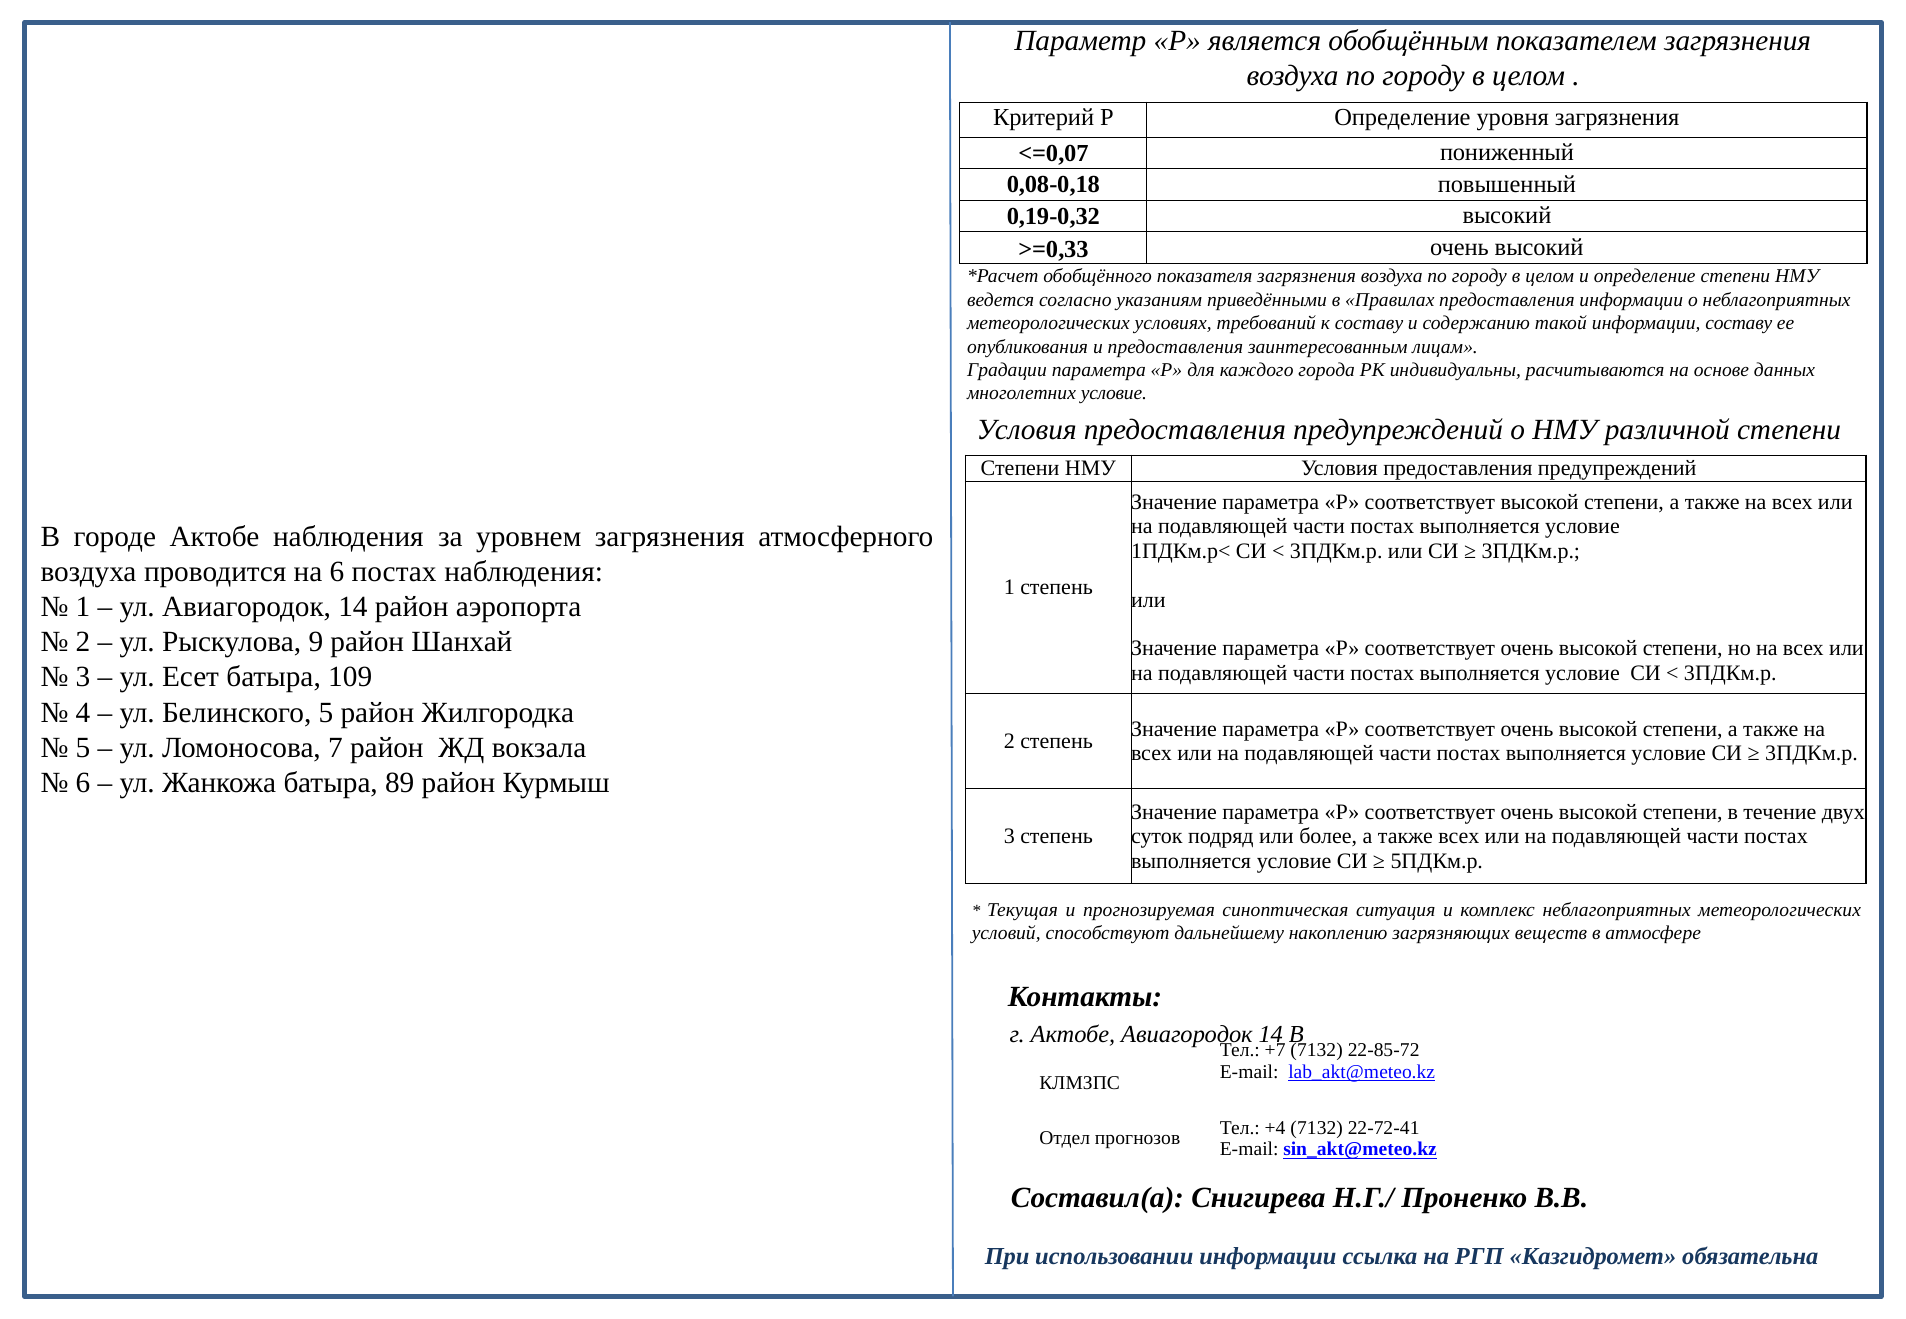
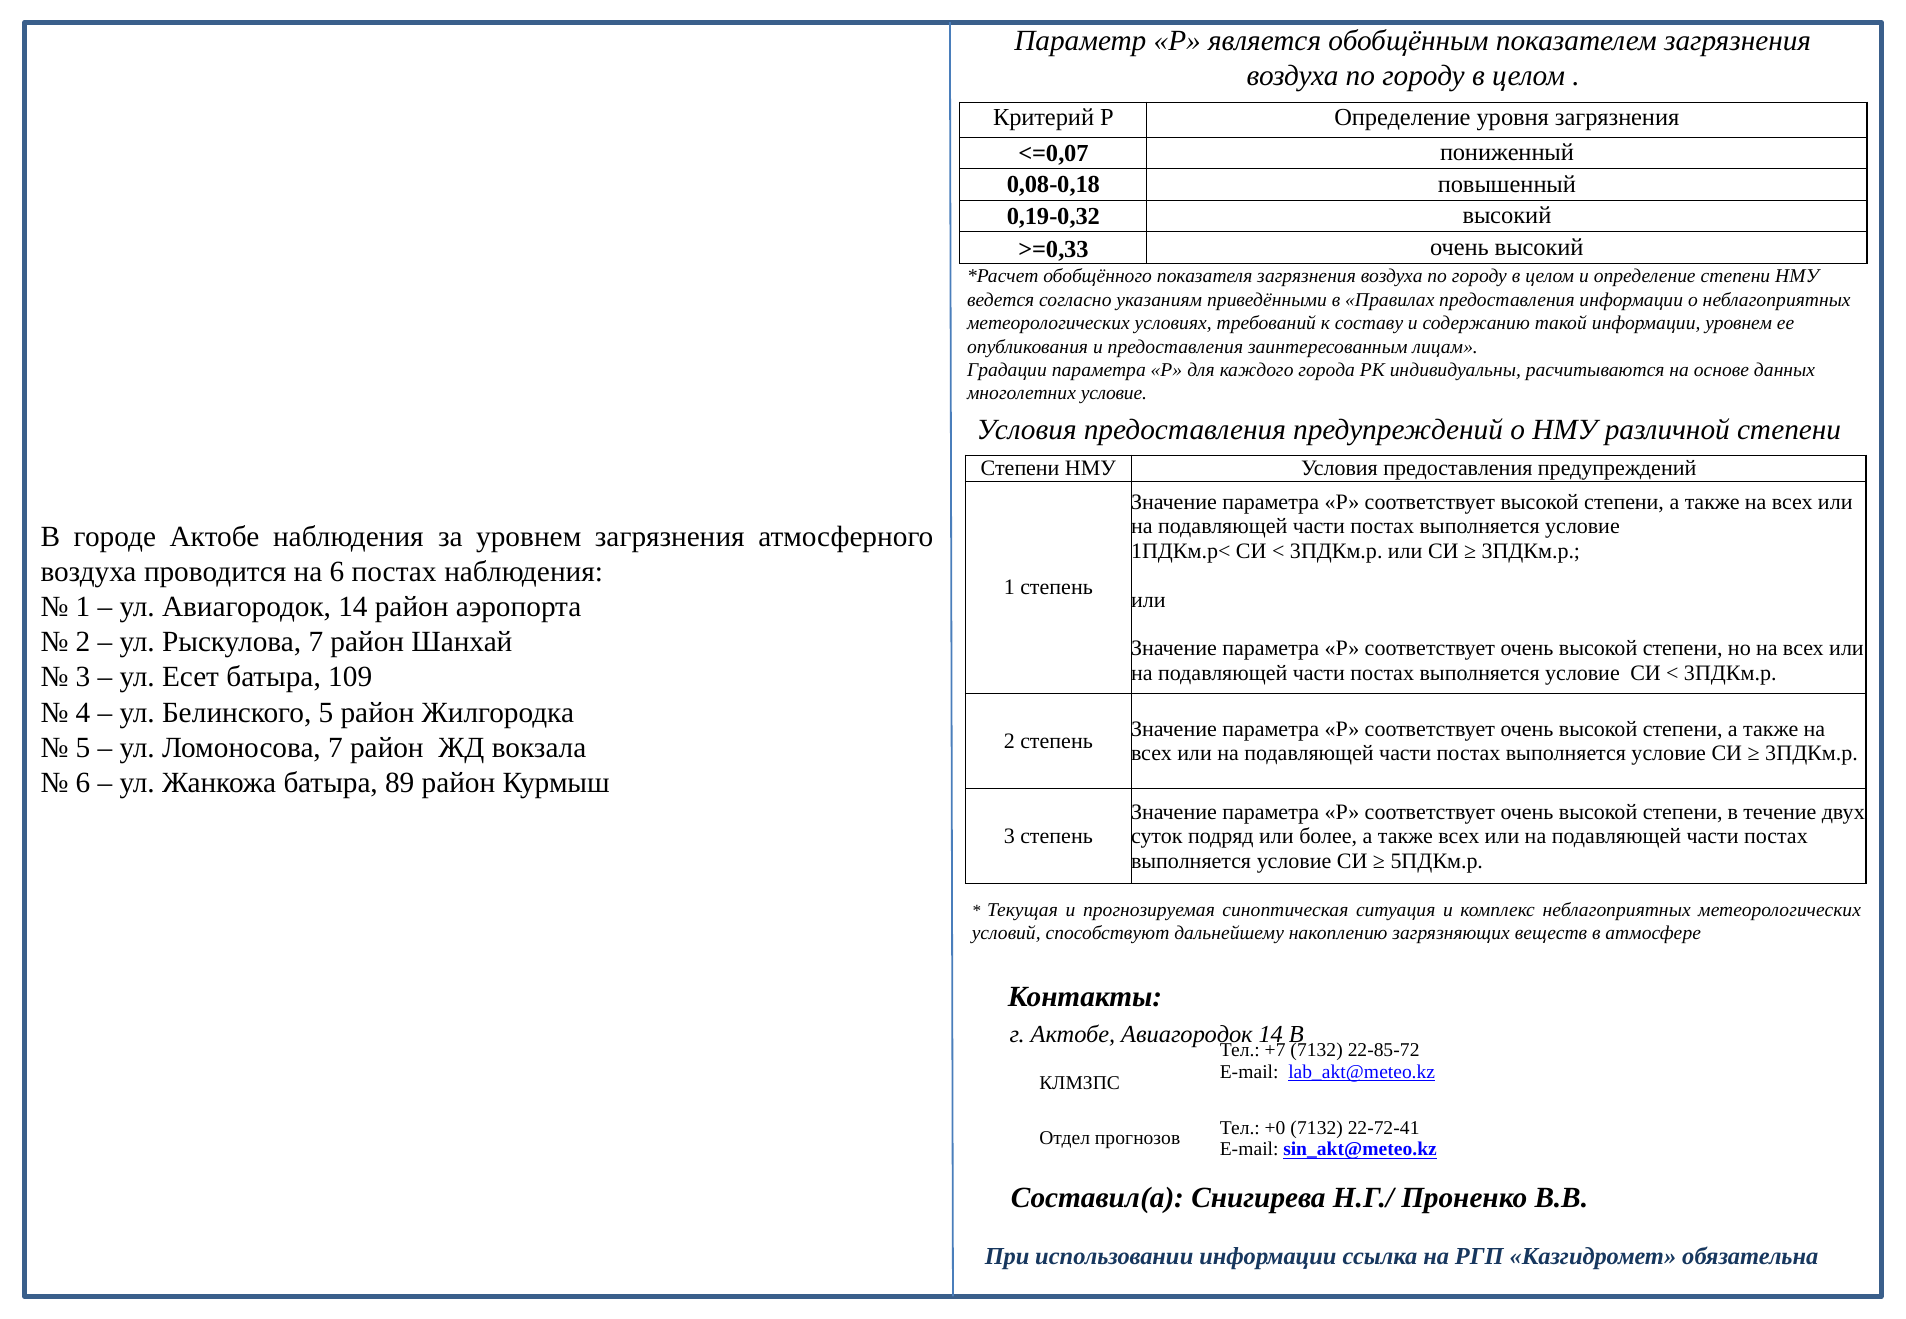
информации составу: составу -> уровнем (1739, 323)
Рыскулова 9: 9 -> 7 (316, 642)
+4: +4 -> +0 (1275, 1128)
